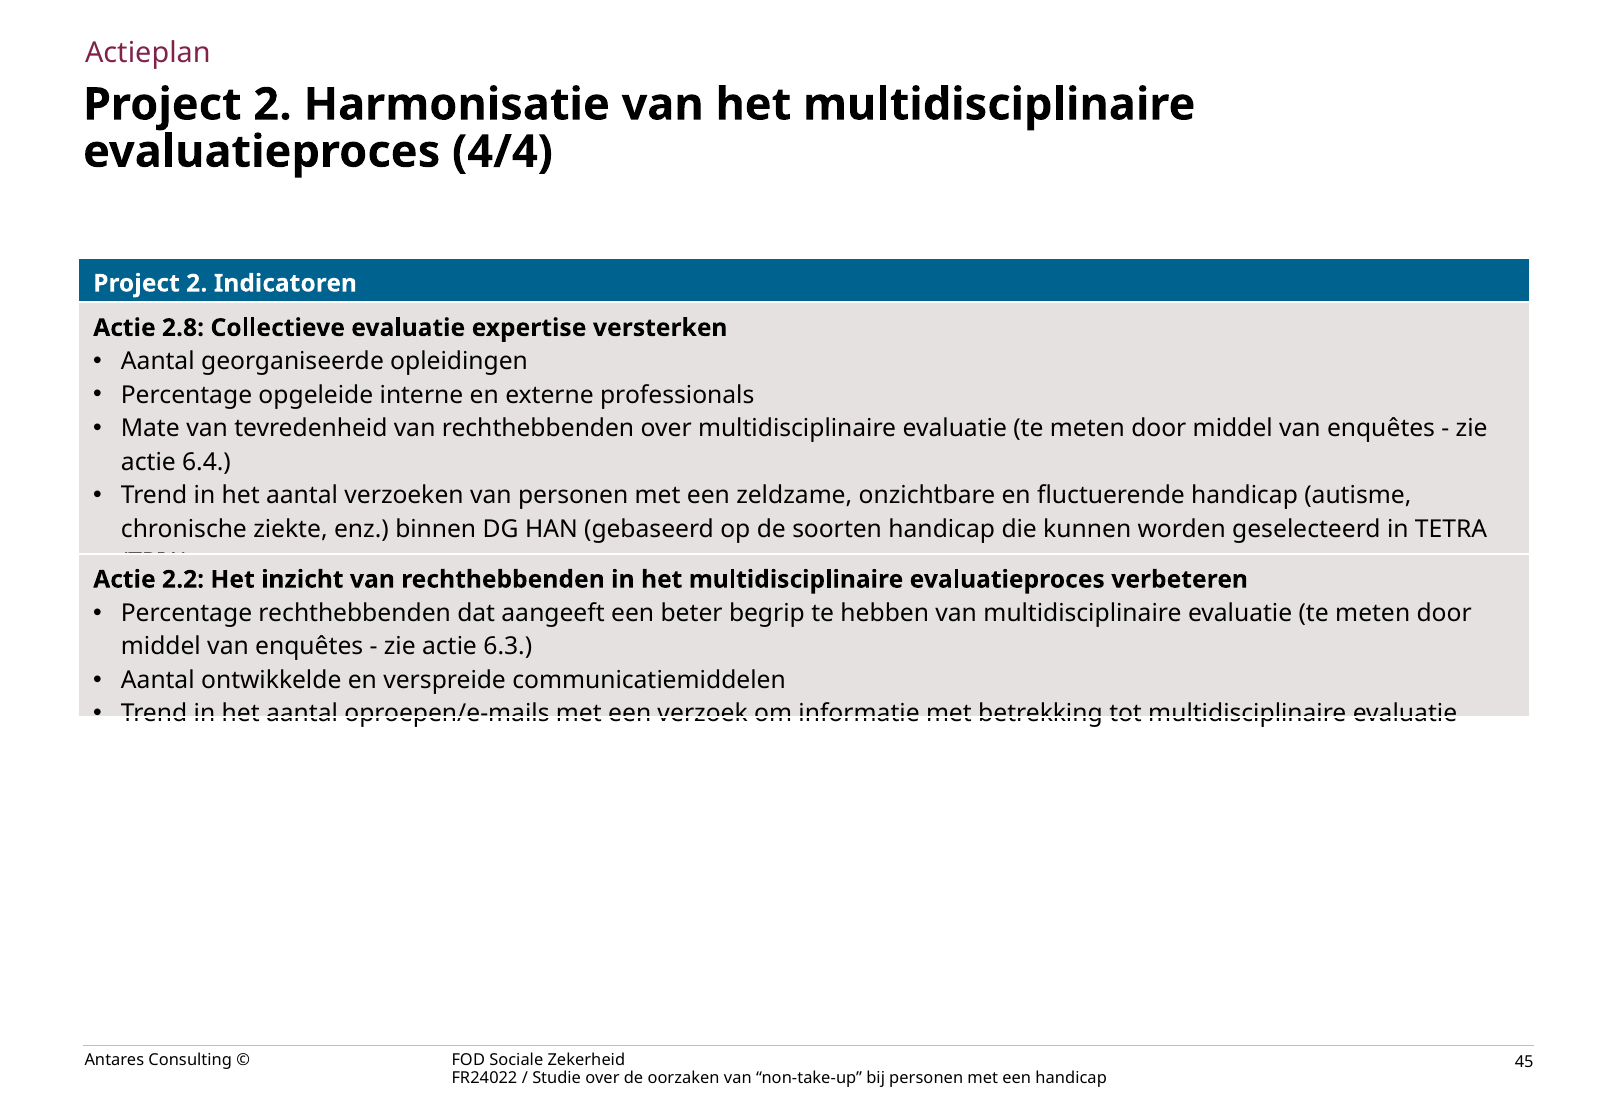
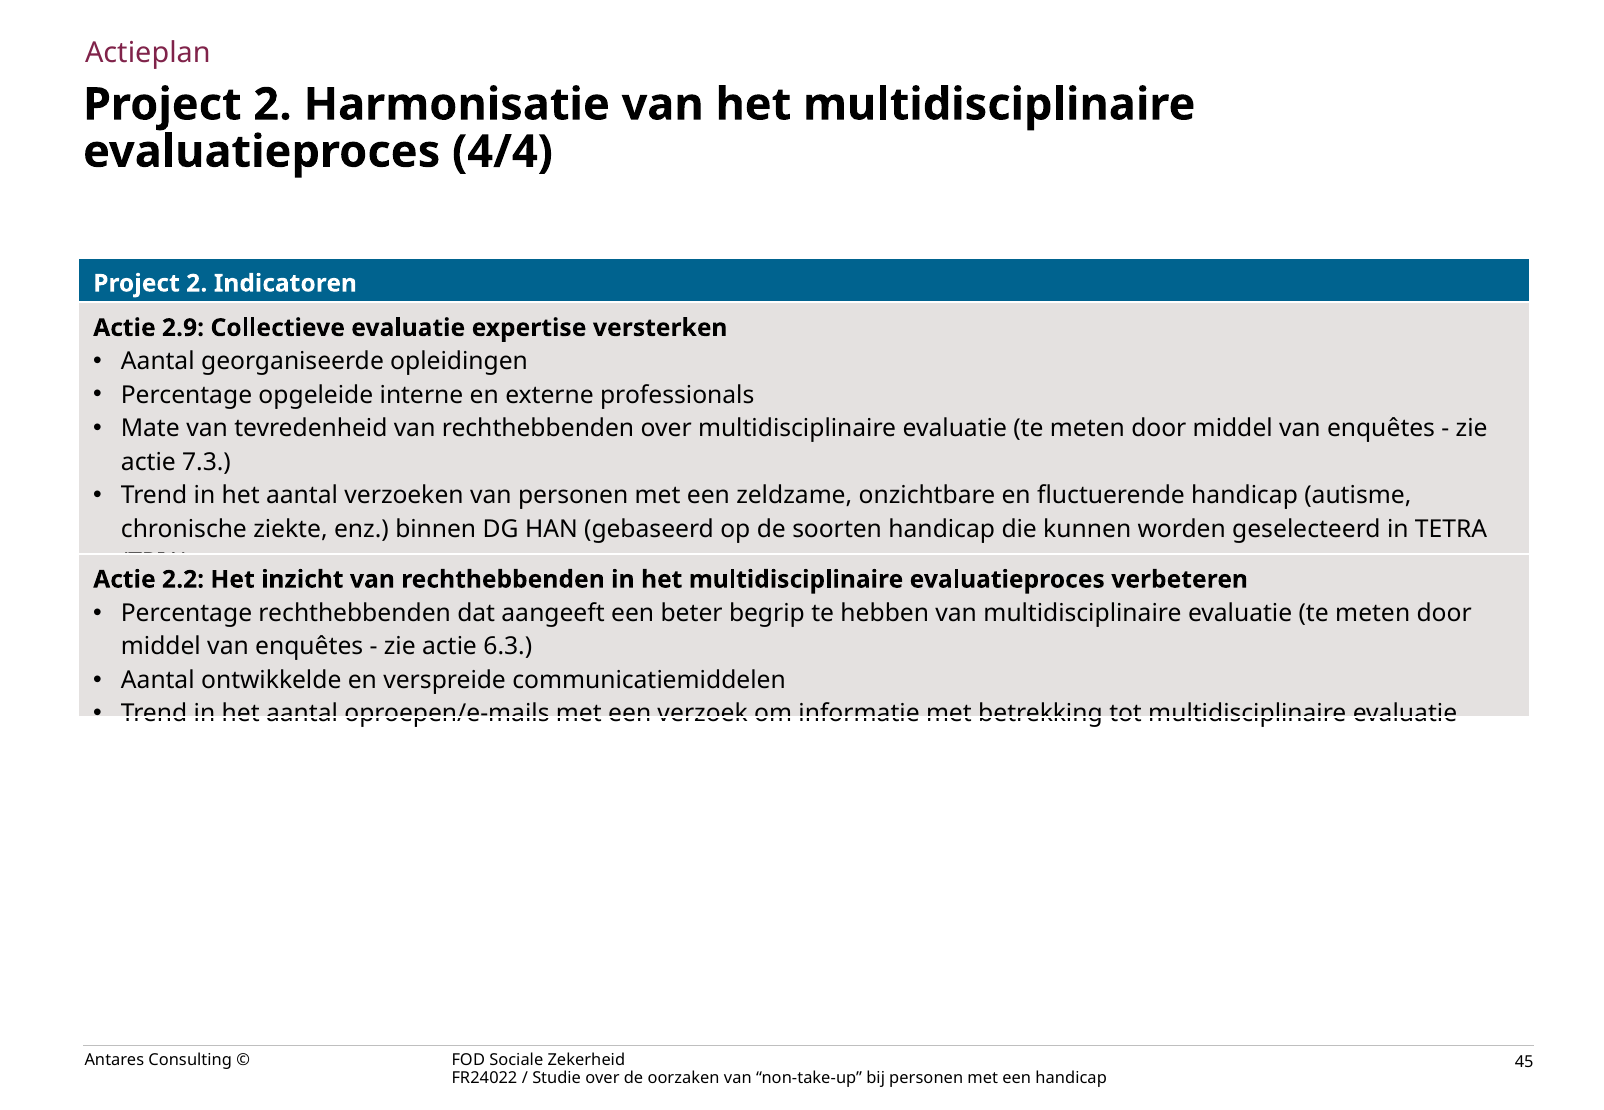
2.8: 2.8 -> 2.9 (183, 328)
6.4: 6.4 -> 7.3 (206, 462)
